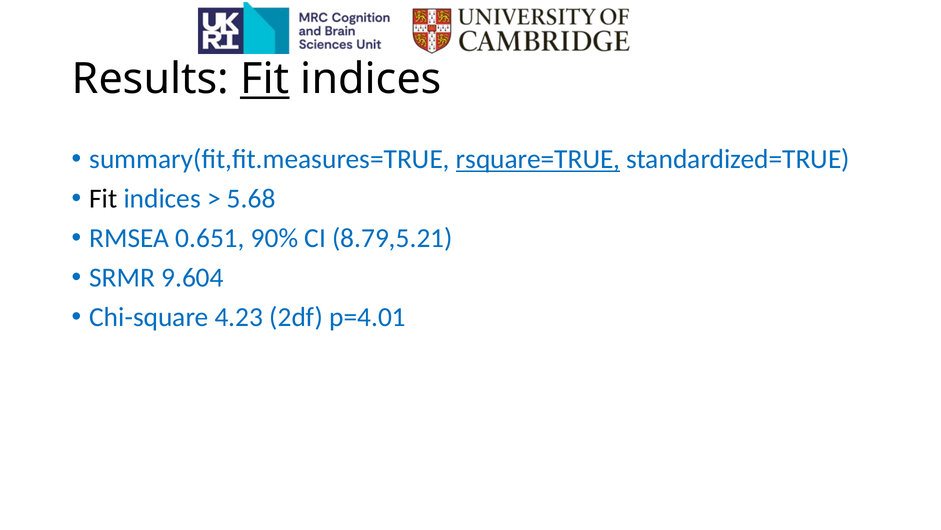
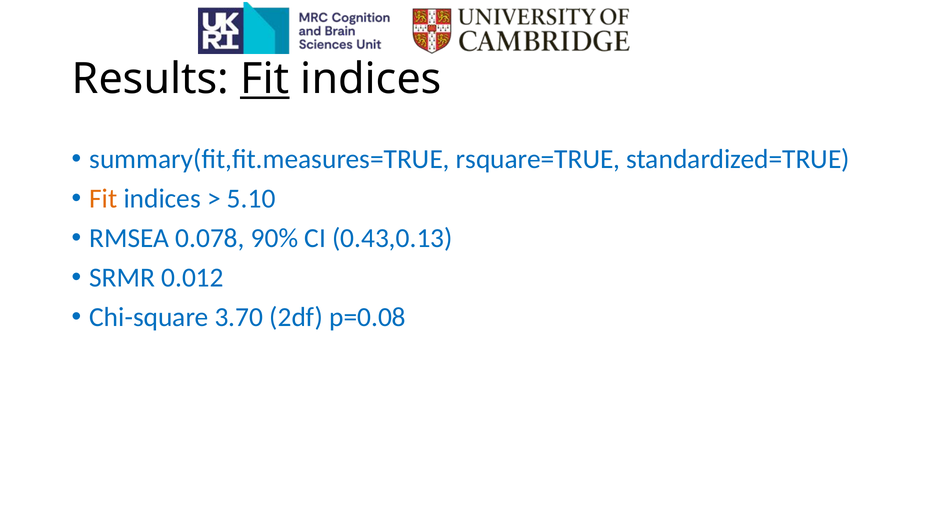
rsquare=TRUE underline: present -> none (538, 159)
Fit colour: black -> orange (103, 199)
5.68: 5.68 -> 5.10 (251, 199)
0.651: 0.651 -> 0.078 (210, 238)
8.79,5.21: 8.79,5.21 -> 0.43,0.13 (392, 238)
9.604: 9.604 -> 0.012 (193, 277)
4.23: 4.23 -> 3.70 (239, 317)
p=4.01: p=4.01 -> p=0.08 (367, 317)
